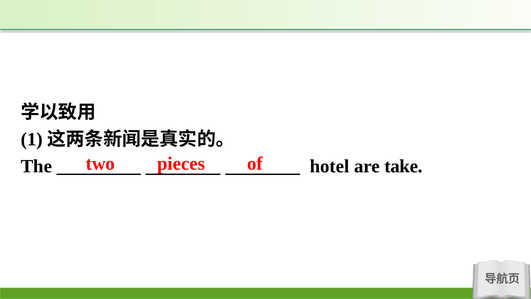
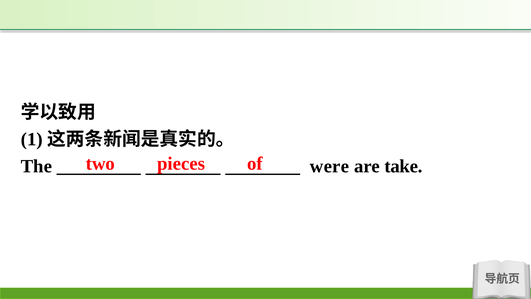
hotel: hotel -> were (329, 166)
